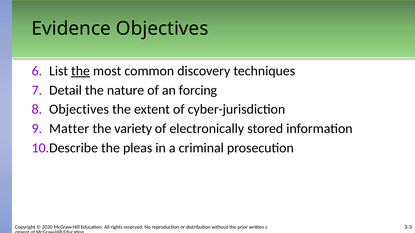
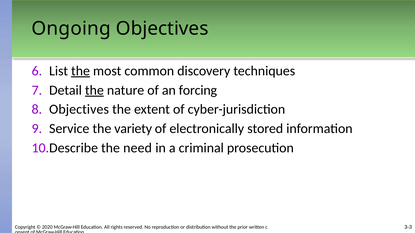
Evidence: Evidence -> Ongoing (71, 29)
the underline: none -> present (94, 90)
Matter: Matter -> Service (69, 129)
pleas: pleas -> need (138, 148)
